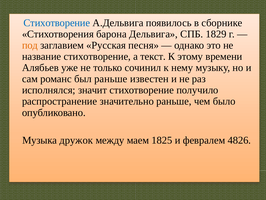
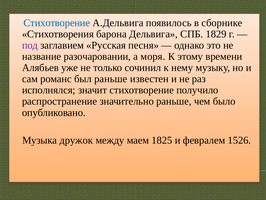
под colour: orange -> purple (30, 45)
название стихотворение: стихотворение -> разочаровании (97, 56)
текст: текст -> моря (153, 56)
4826: 4826 -> 1526 (239, 140)
